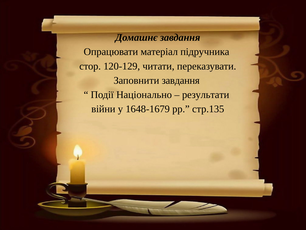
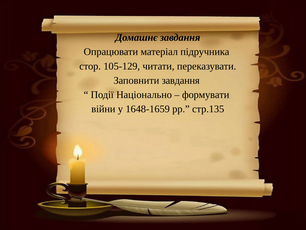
120-129: 120-129 -> 105-129 (122, 66)
результати: результати -> формувати (206, 95)
1648-1679: 1648-1679 -> 1648-1659 (148, 109)
